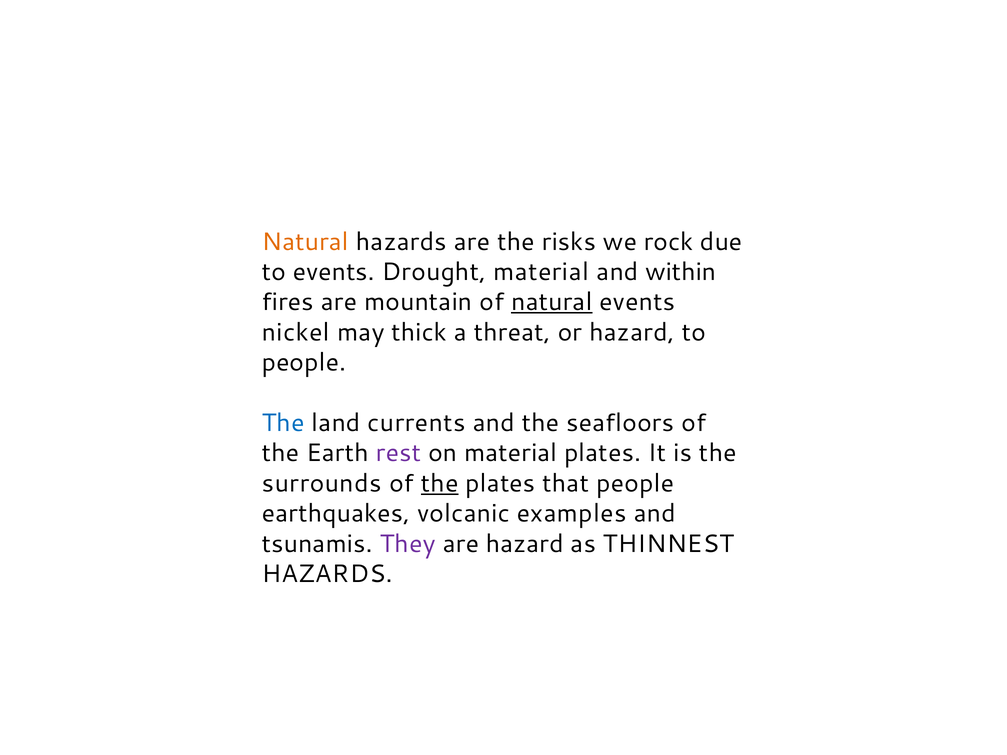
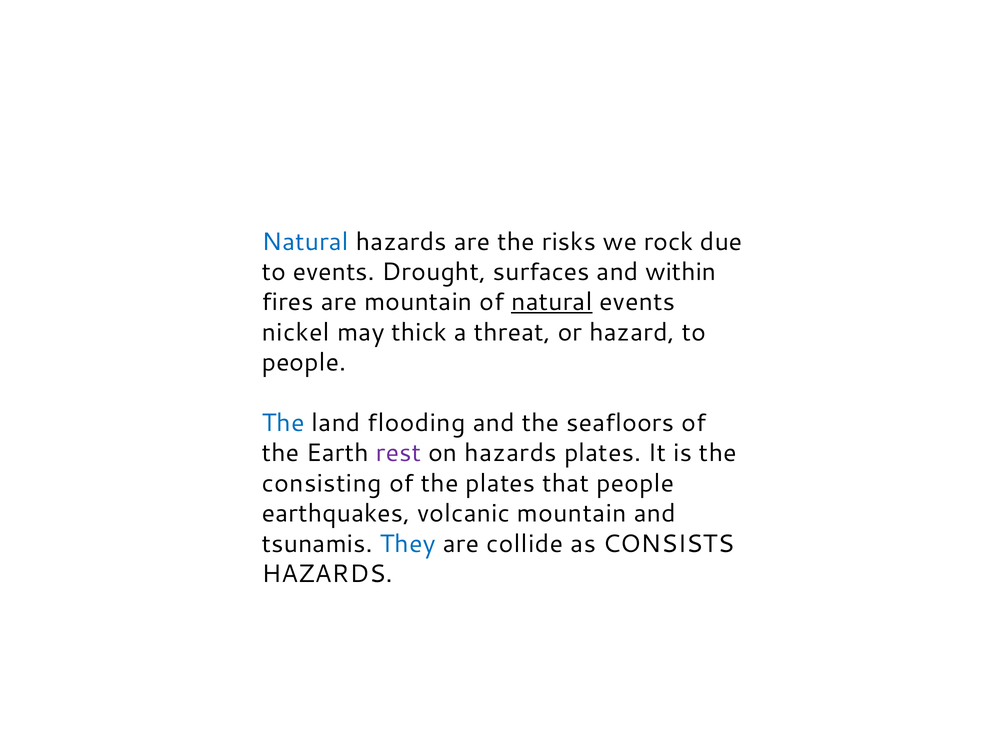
Natural colour: orange -> blue (305, 242)
Drought material: material -> surfaces (541, 272)
currents: currents -> flooding (416, 423)
on material: material -> hazards (511, 453)
surrounds: surrounds -> consisting (322, 483)
the underline: present -> none (440, 483)
volcanic examples: examples -> mountain (572, 514)
They colour: purple -> blue (408, 544)
are hazard: hazard -> collide (525, 544)
THINNEST: THINNEST -> CONSISTS (669, 544)
